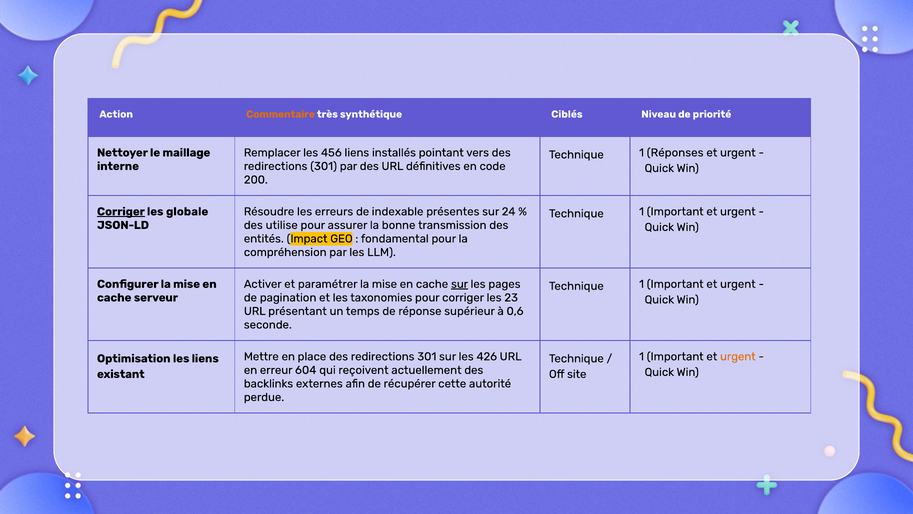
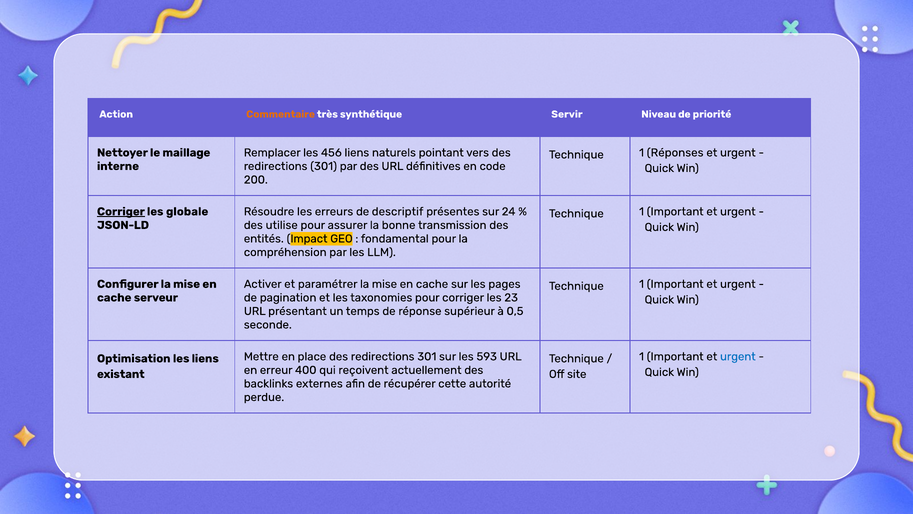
Ciblés: Ciblés -> Servir (567, 114)
installés: installés -> naturels (394, 153)
indexable: indexable -> descriptif (398, 211)
sur underline: present -> none (460, 284)
0,6: 0,6 -> 0,5 (515, 311)
426: 426 -> 593 (487, 356)
urgent colour: orange -> blue (738, 356)
604: 604 -> 400 (306, 370)
